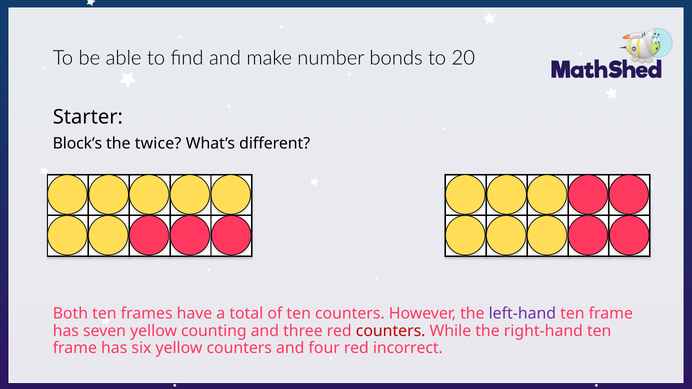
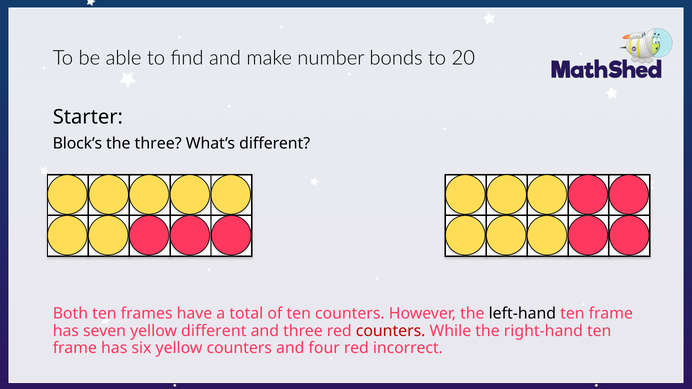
the twice: twice -> three (158, 144)
left-hand colour: purple -> black (522, 314)
yellow counting: counting -> different (214, 331)
